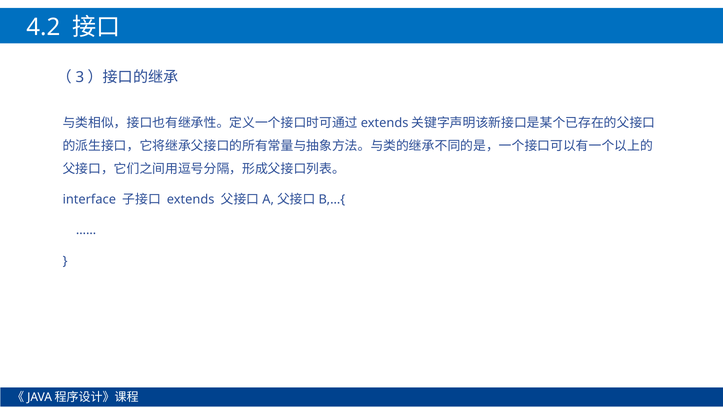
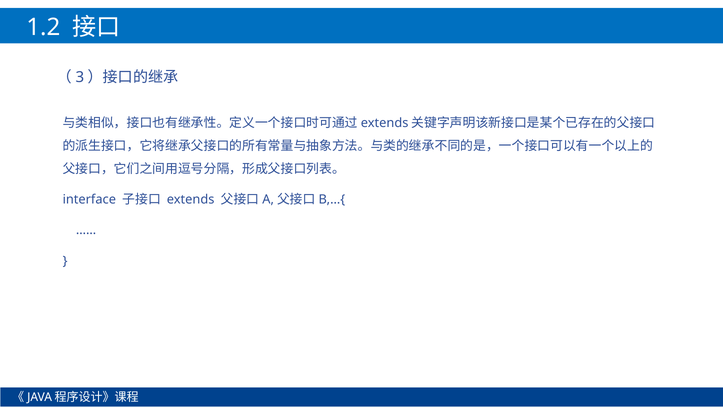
4.2: 4.2 -> 1.2 (43, 27)
